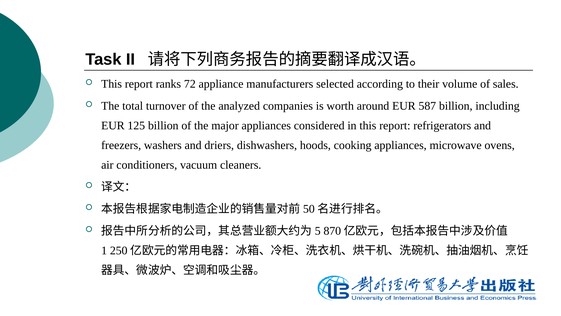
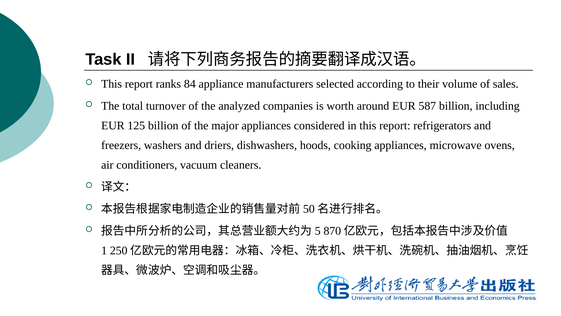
72: 72 -> 84 (190, 84)
